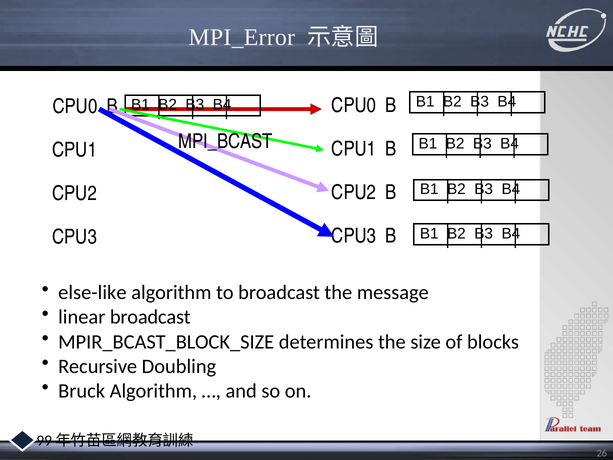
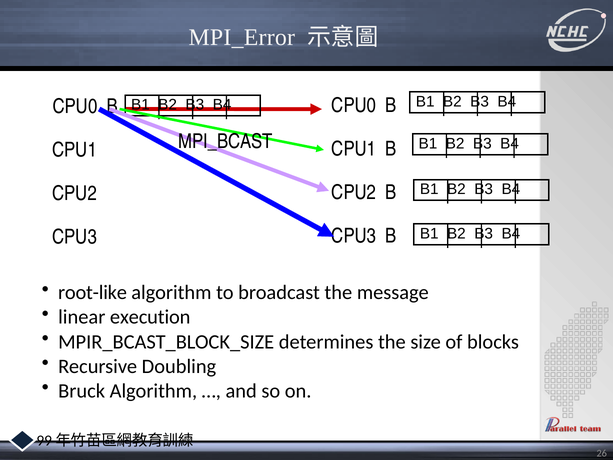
else-like: else-like -> root-like (93, 293)
linear broadcast: broadcast -> execution (150, 317)
